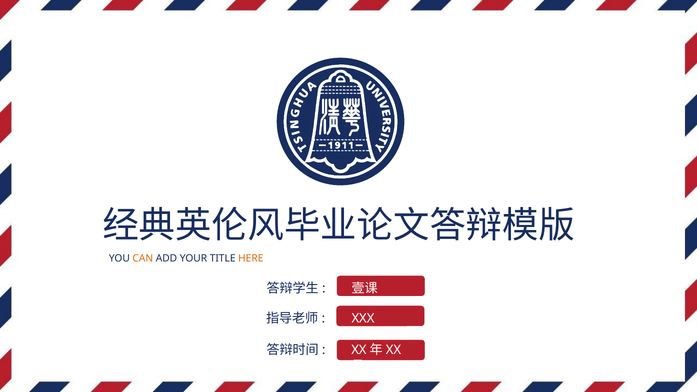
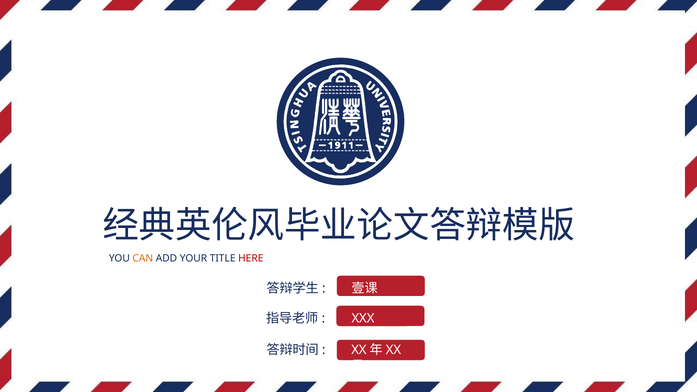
HERE colour: orange -> red (251, 258)
